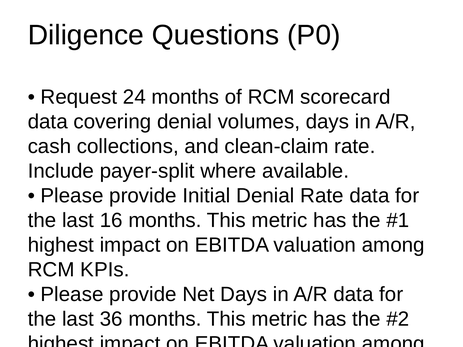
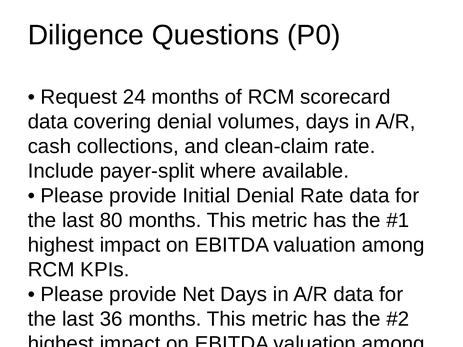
16: 16 -> 80 (111, 221)
